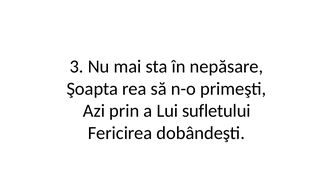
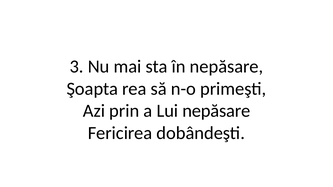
Lui sufletului: sufletului -> nepăsare (216, 111)
